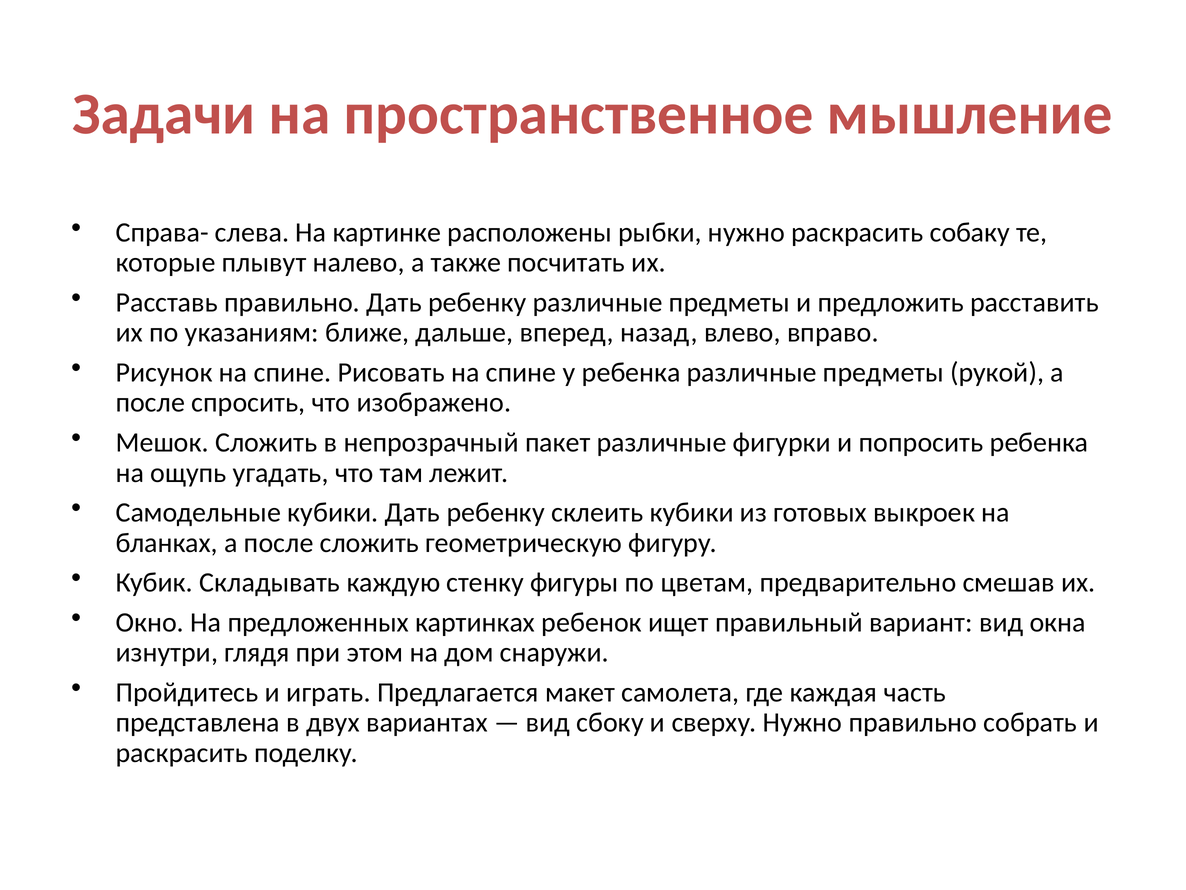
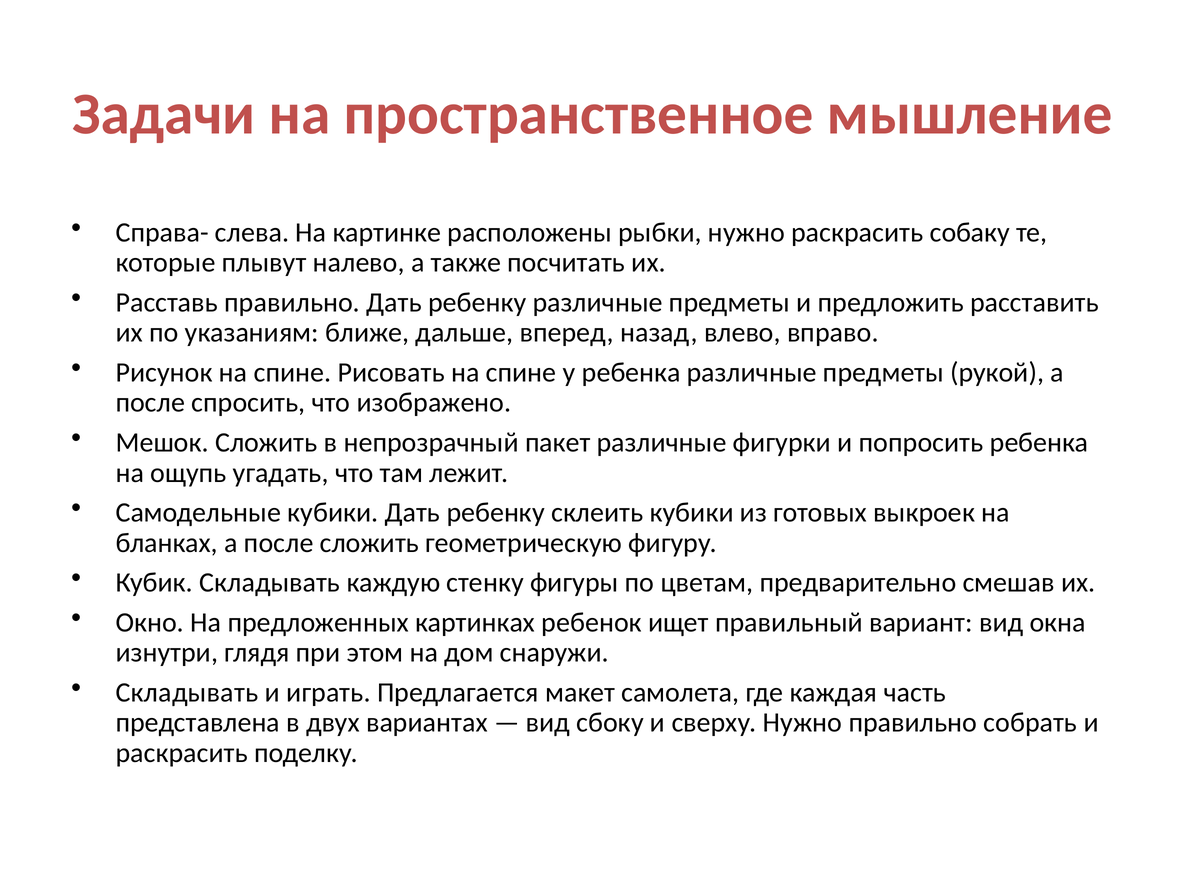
Пройдитесь: Пройдитесь -> Складывать (187, 692)
